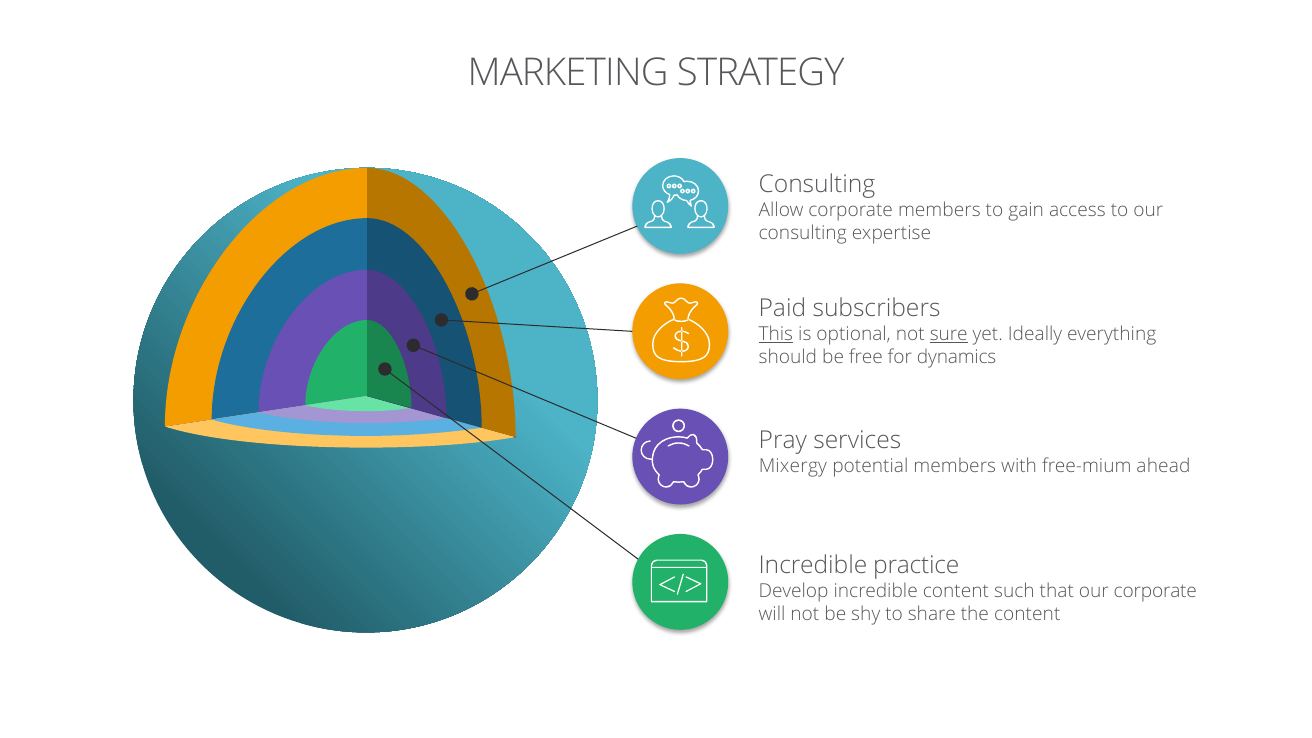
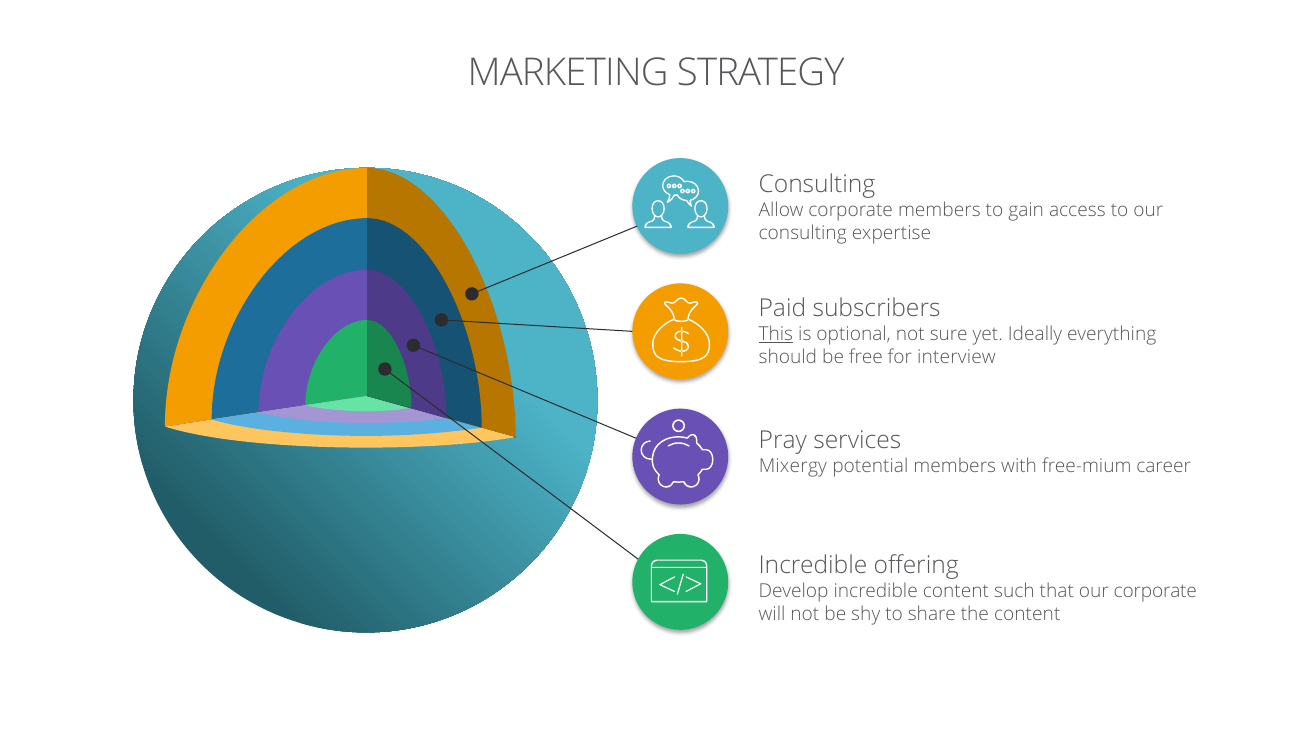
sure underline: present -> none (949, 334)
dynamics: dynamics -> interview (957, 357)
ahead: ahead -> career (1164, 467)
practice: practice -> offering (916, 565)
